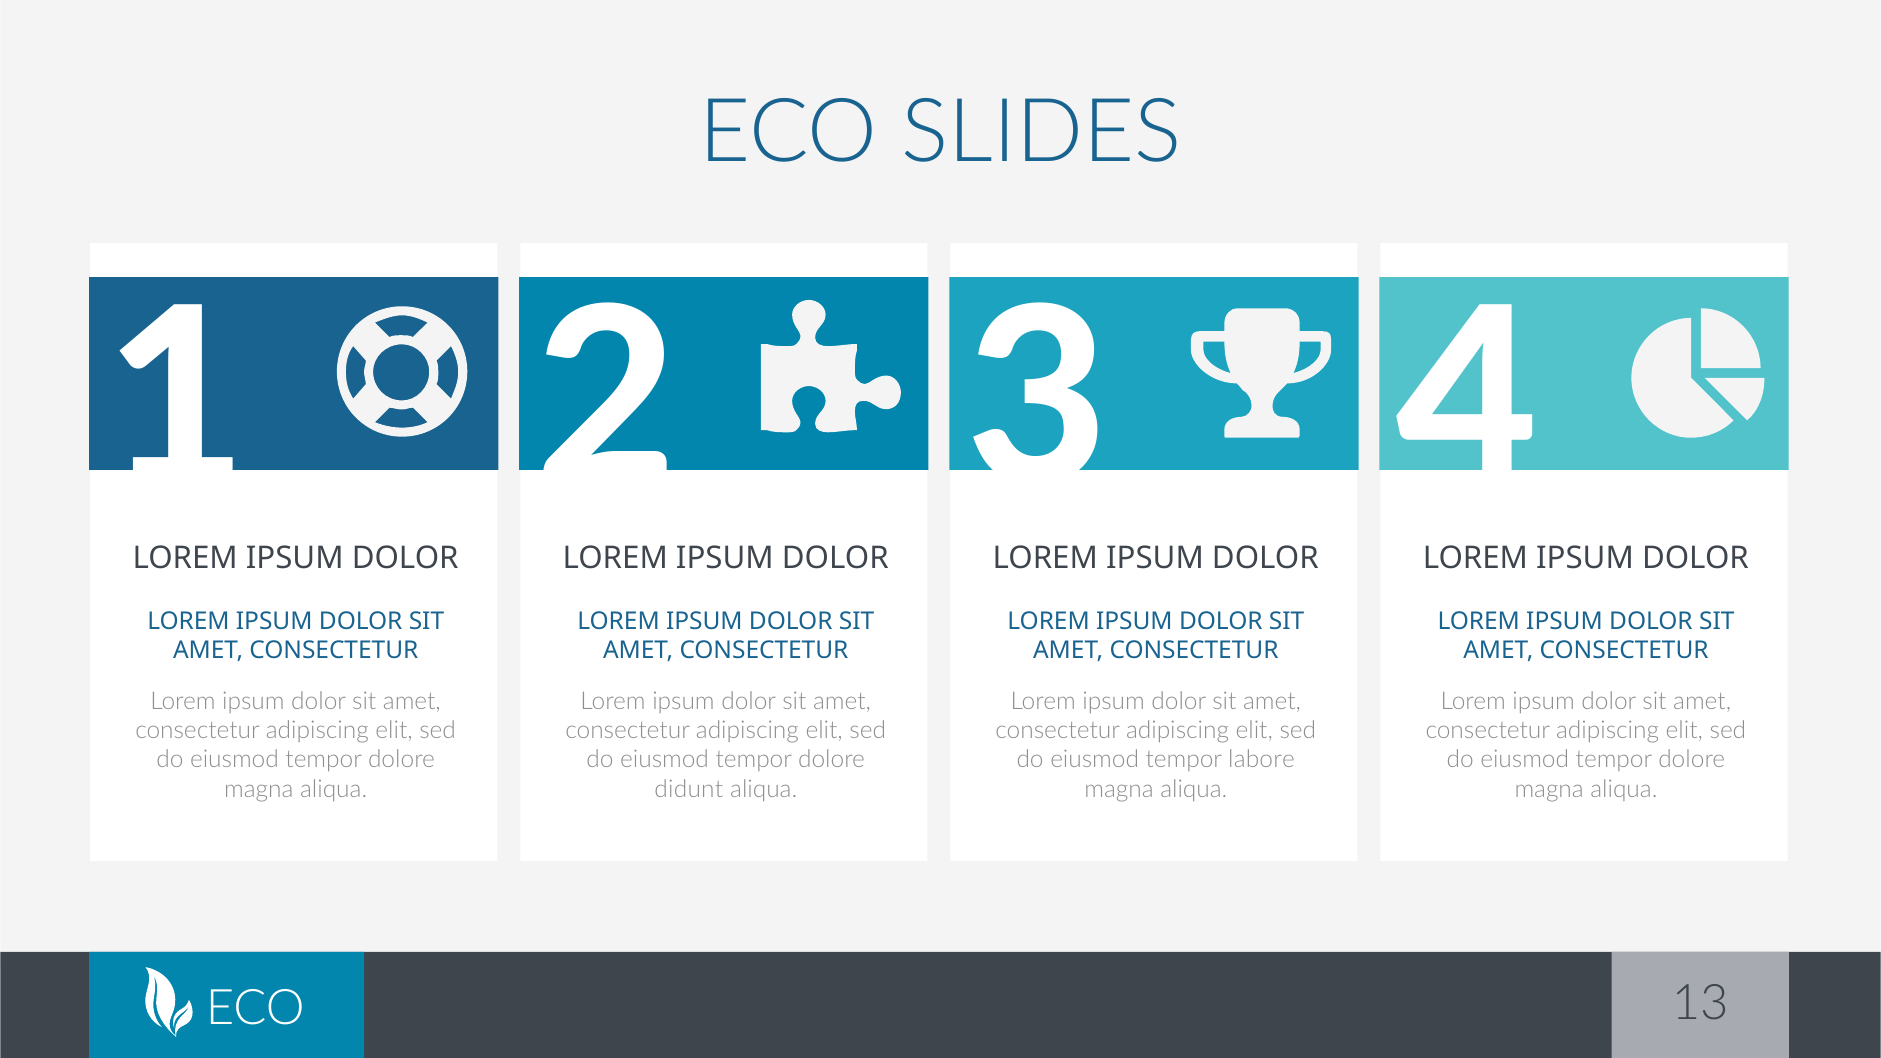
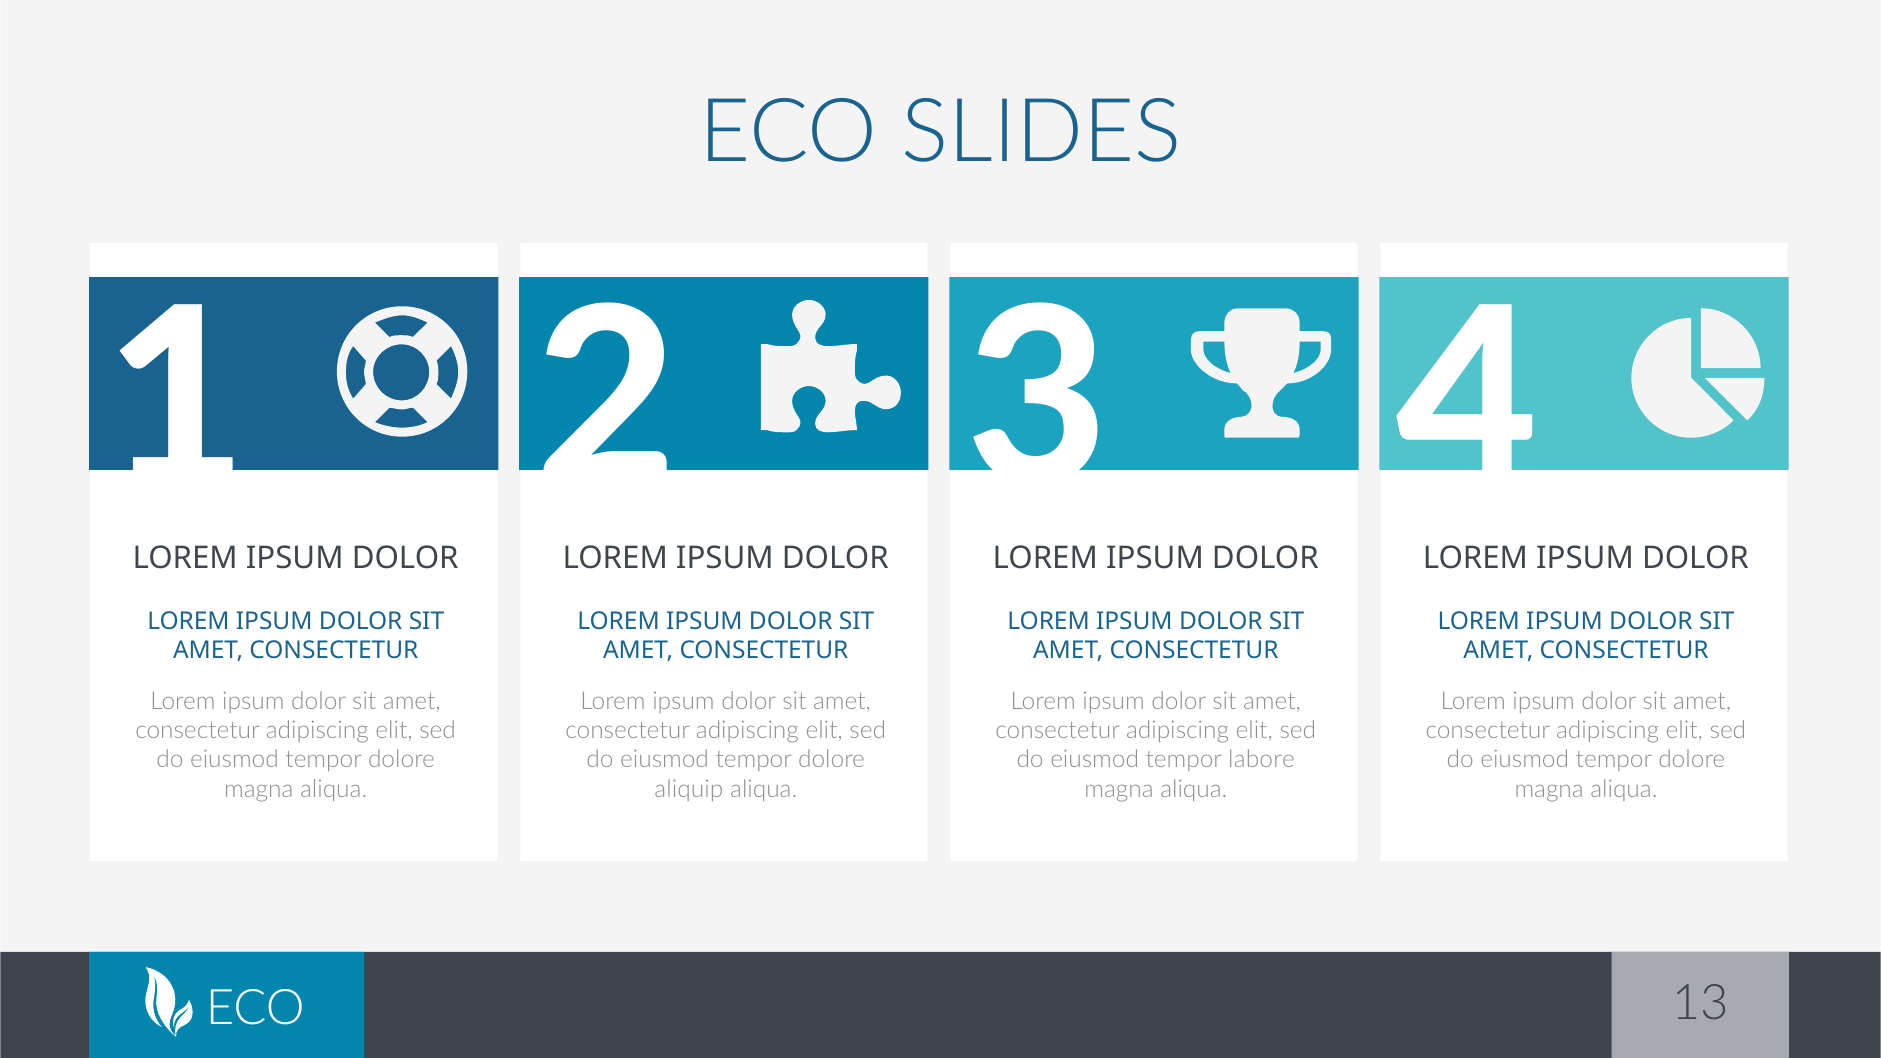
didunt: didunt -> aliquip (689, 789)
